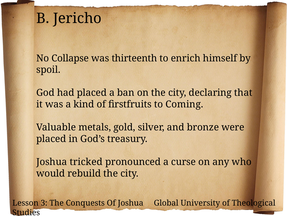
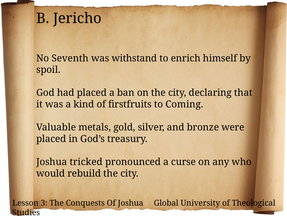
Collapse: Collapse -> Seventh (70, 58)
thirteenth: thirteenth -> withstand (134, 58)
